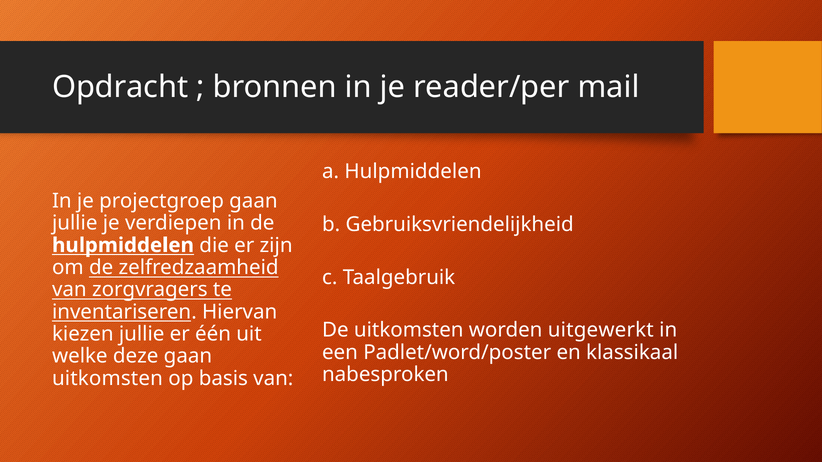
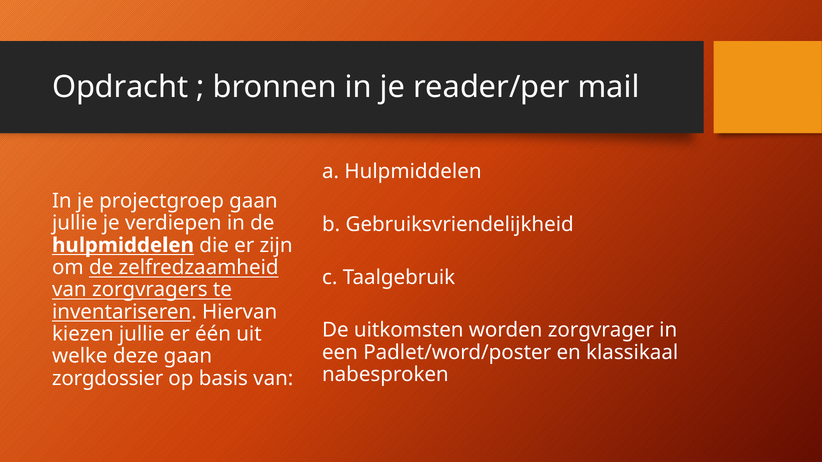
uitgewerkt: uitgewerkt -> zorgvrager (601, 330)
uitkomsten: uitkomsten -> zorgdossier (108, 379)
